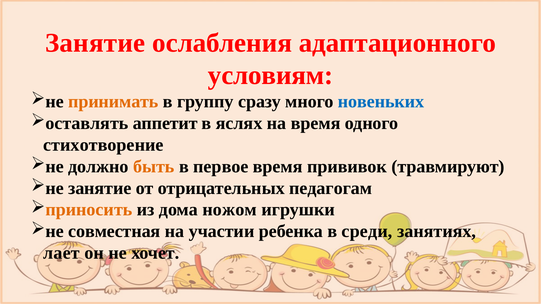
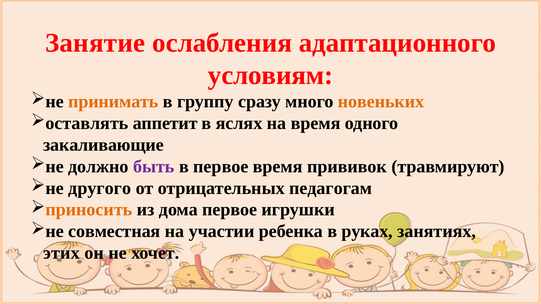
новеньких colour: blue -> orange (381, 102)
стихотворение: стихотворение -> закаливающие (103, 145)
быть colour: orange -> purple (154, 167)
не занятие: занятие -> другого (100, 188)
дома ножом: ножом -> первое (230, 210)
среди: среди -> руках (367, 232)
лает: лает -> этих (62, 253)
